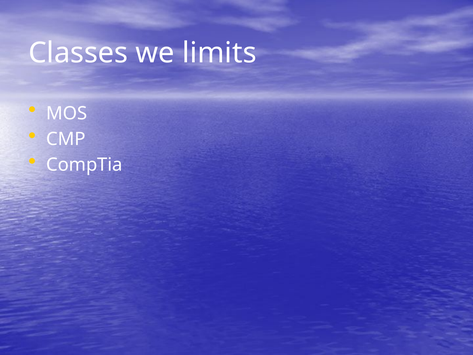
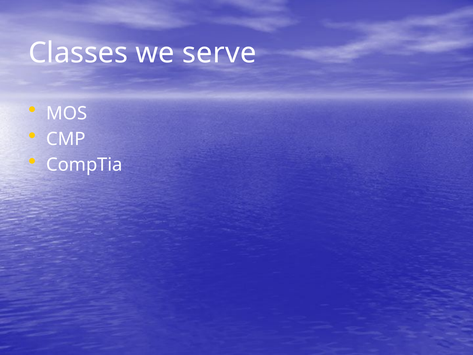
limits: limits -> serve (219, 53)
